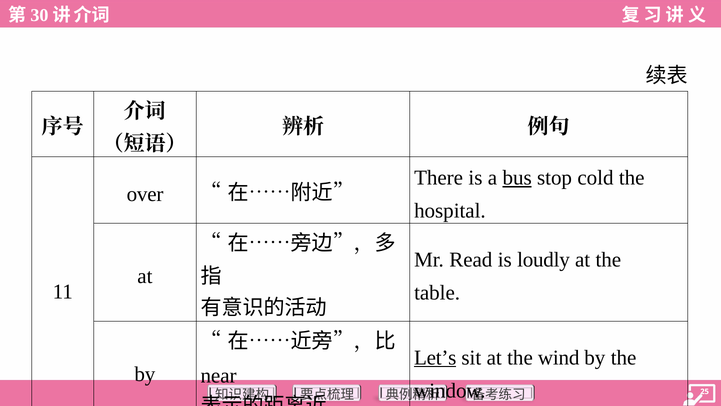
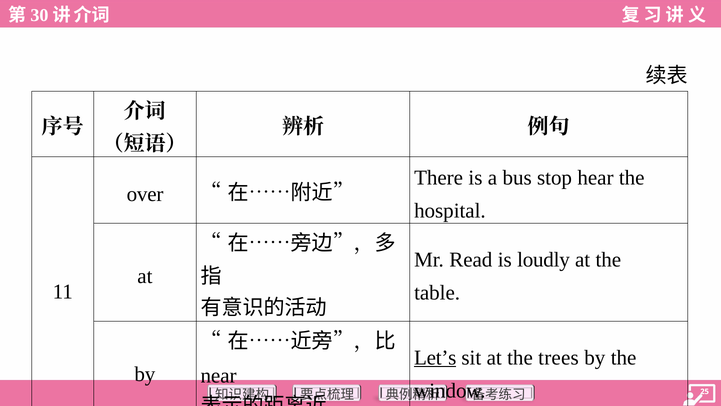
bus underline: present -> none (517, 177)
cold: cold -> hear (595, 177)
wind: wind -> trees (558, 357)
